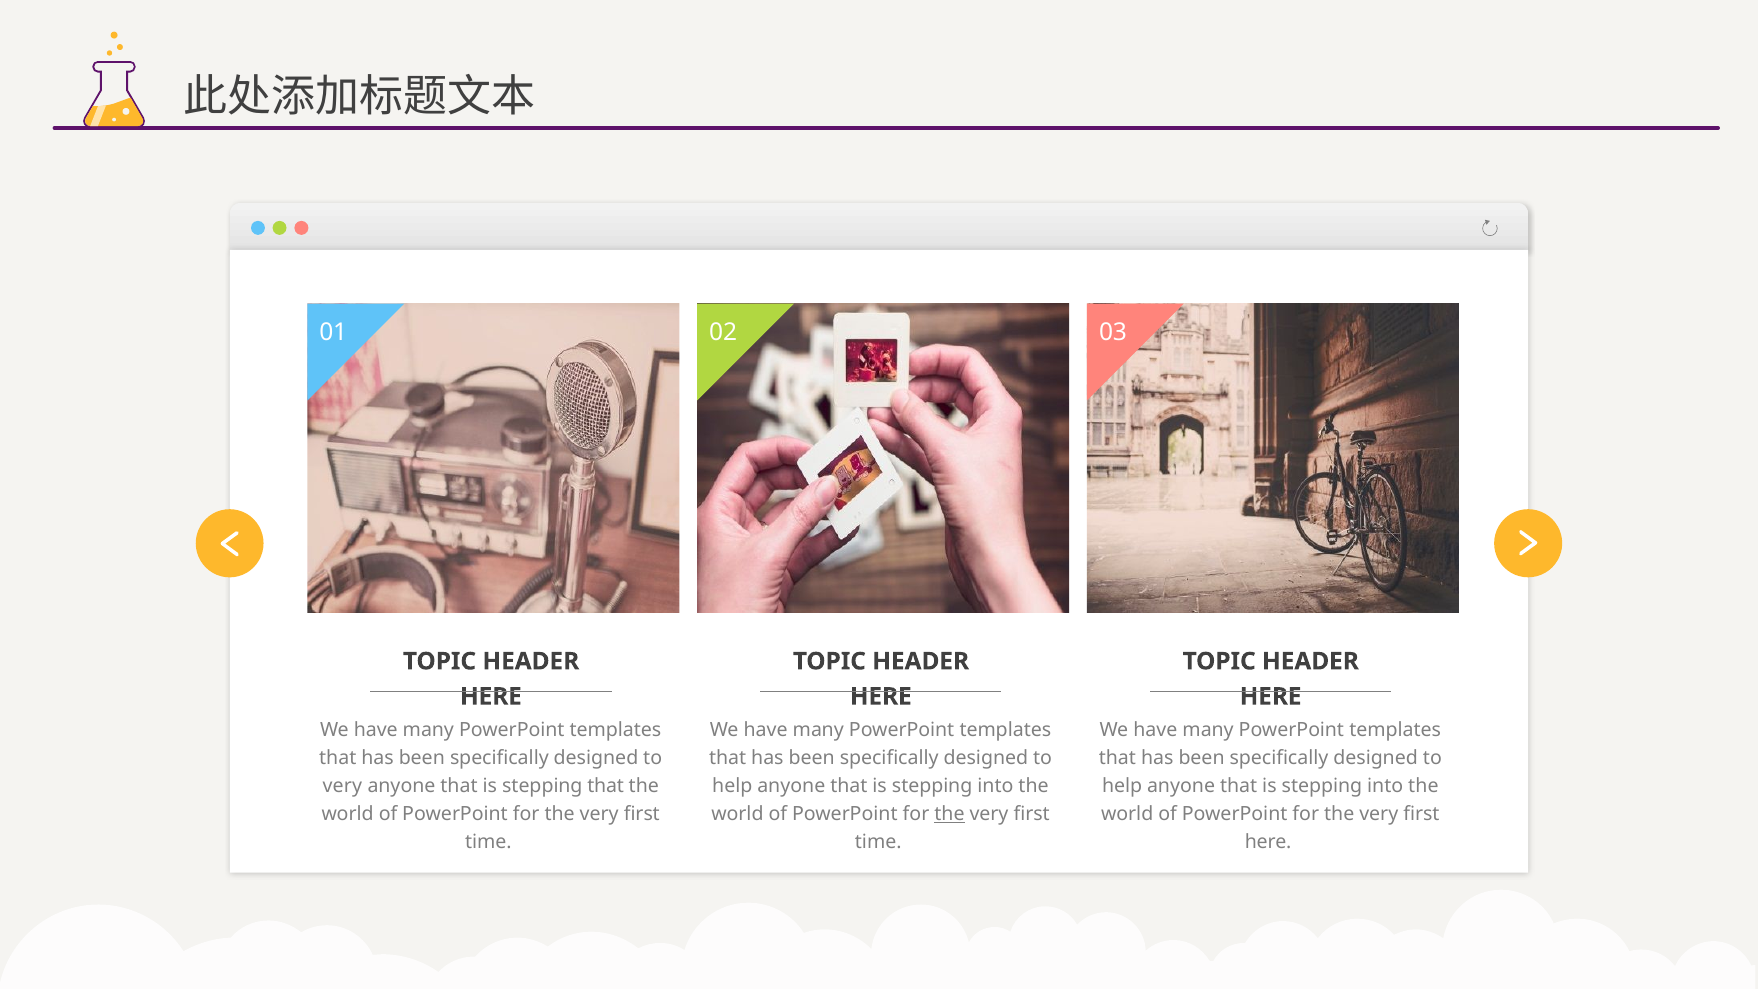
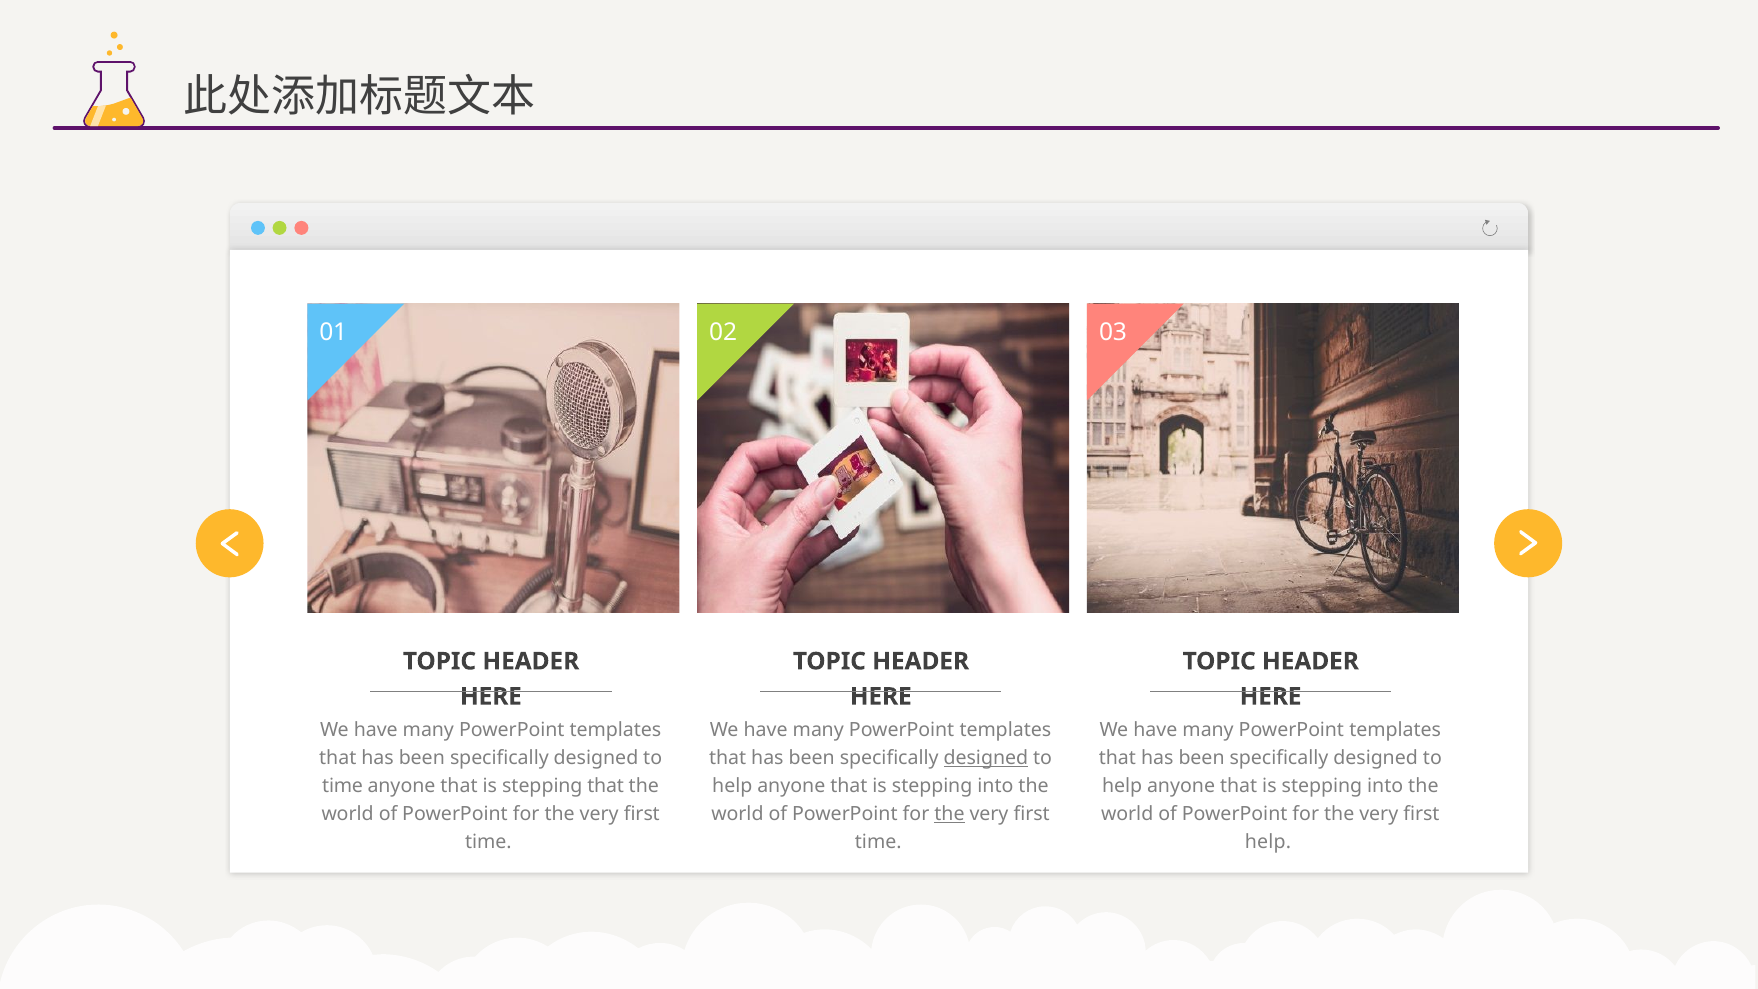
designed underline: none -> present (986, 758)
very: very -> time (343, 786)
here: here -> help (1268, 842)
